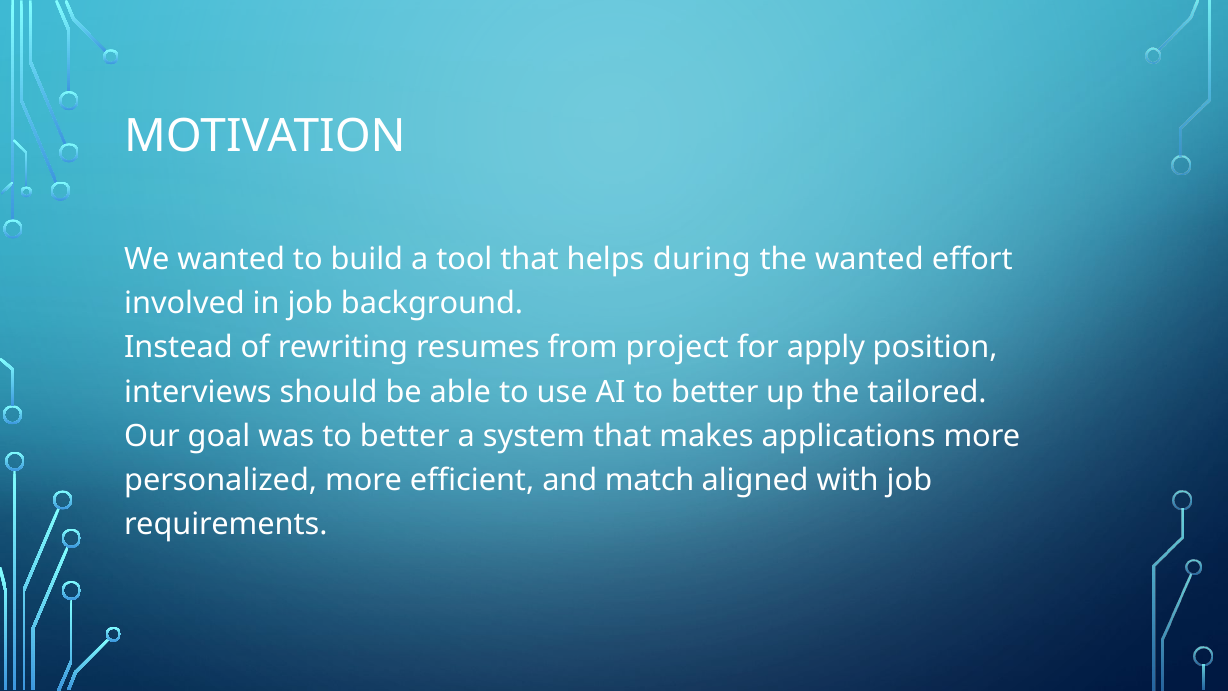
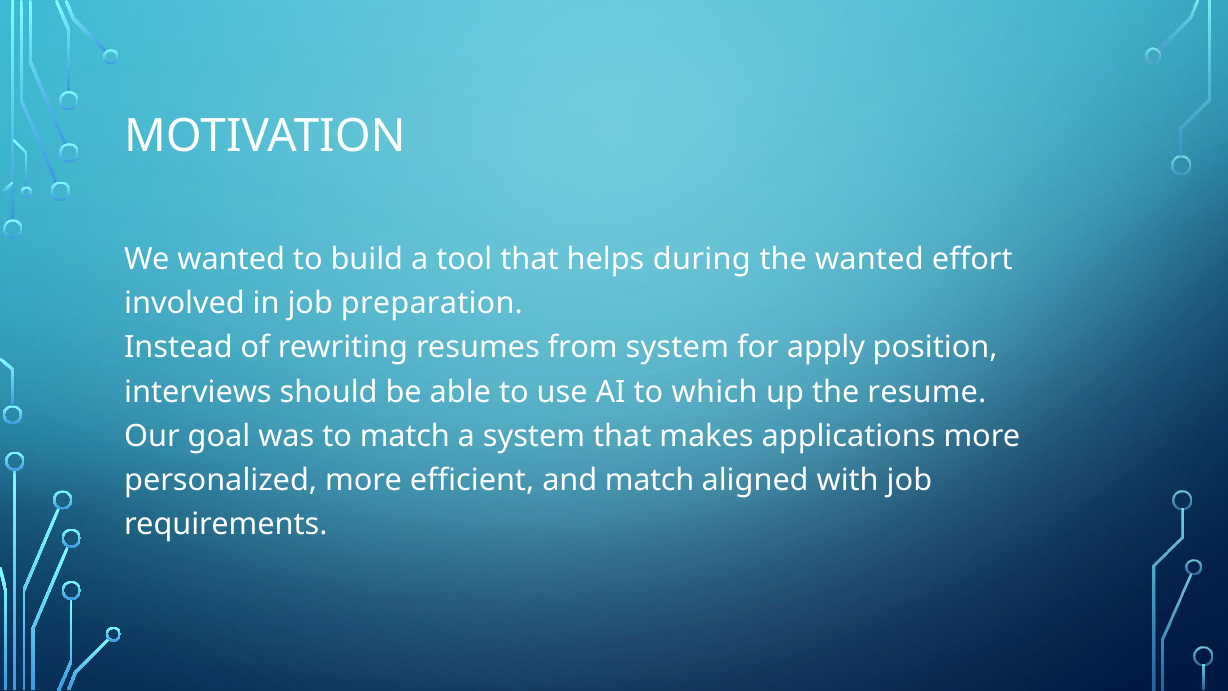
background: background -> preparation (432, 303)
from project: project -> system (677, 348)
AI to better: better -> which (715, 392)
tailored: tailored -> resume (927, 392)
was to better: better -> match (405, 436)
